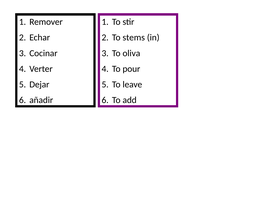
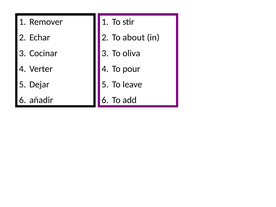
stems: stems -> about (134, 38)
